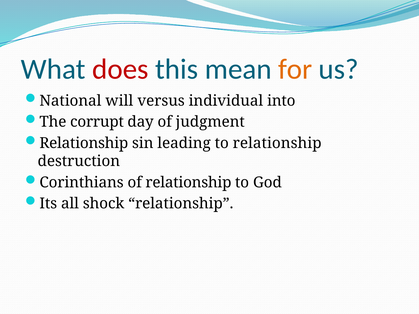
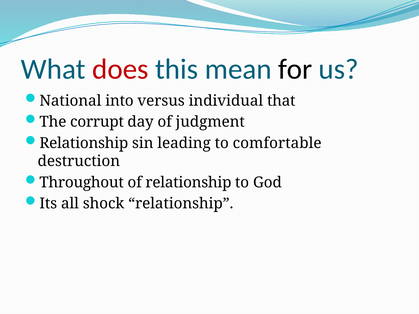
for colour: orange -> black (295, 69)
will: will -> into (119, 101)
into: into -> that (281, 101)
to relationship: relationship -> comfortable (277, 143)
Corinthians: Corinthians -> Throughout (82, 183)
